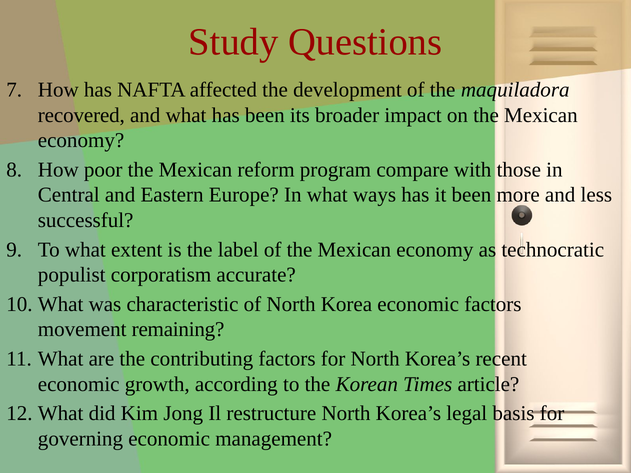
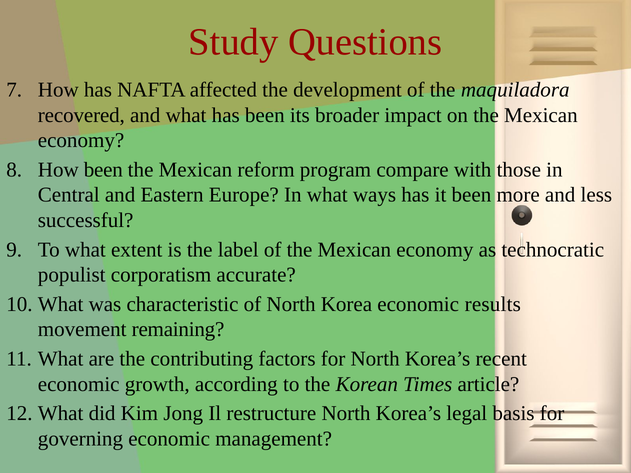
How poor: poor -> been (103, 170)
economic factors: factors -> results (493, 304)
